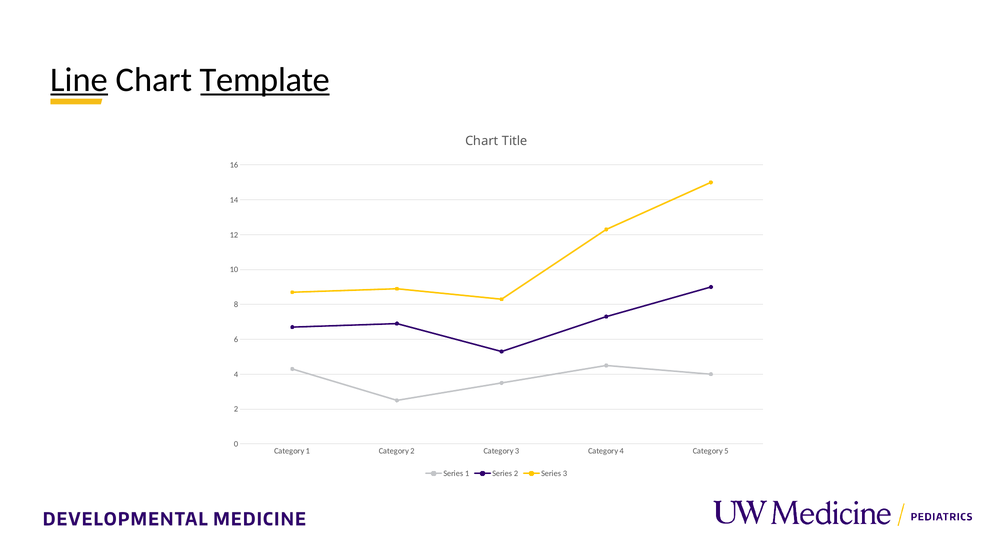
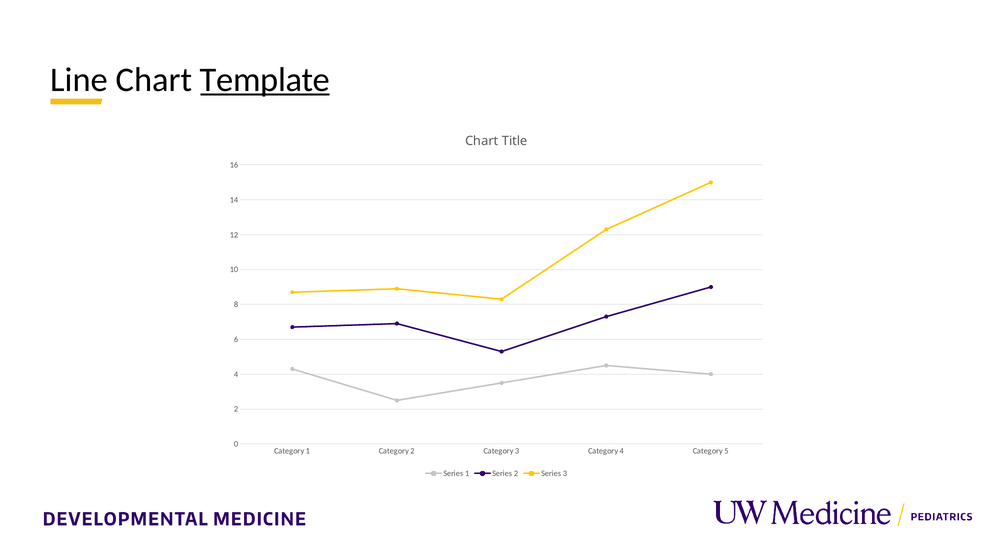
Line underline: present -> none (79, 80)
